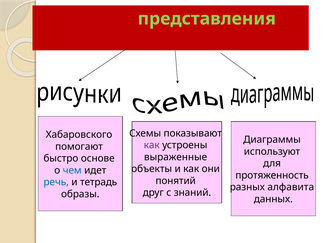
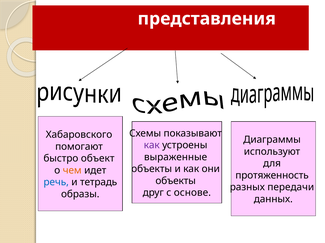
представления colour: light green -> white (207, 19)
основе: основе -> объект (98, 159)
чем colour: blue -> orange (72, 171)
понятий: понятий -> объекты (176, 181)
алфавита: алфавита -> передачи (291, 188)
знаний: знаний -> основе (192, 193)
